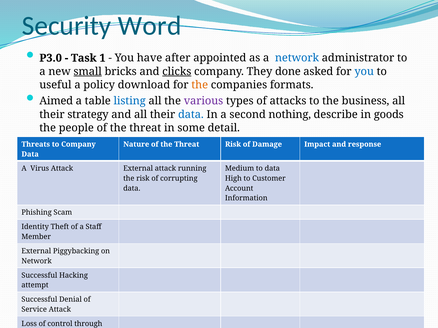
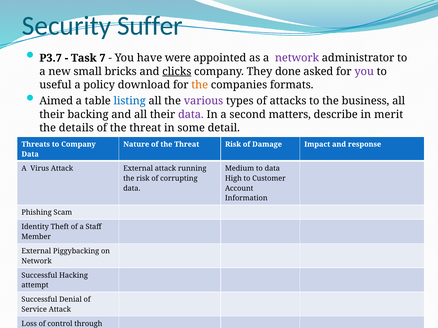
Word: Word -> Suffer (150, 26)
P3.0: P3.0 -> P3.7 (51, 58)
1: 1 -> 7 (103, 58)
after: after -> were (178, 58)
network colour: blue -> purple (297, 58)
small underline: present -> none (88, 72)
you colour: blue -> purple (364, 72)
strategy: strategy -> backing (88, 115)
data colour: blue -> purple (191, 115)
nothing: nothing -> matters (290, 115)
goods: goods -> merit (389, 115)
people: people -> details (76, 128)
